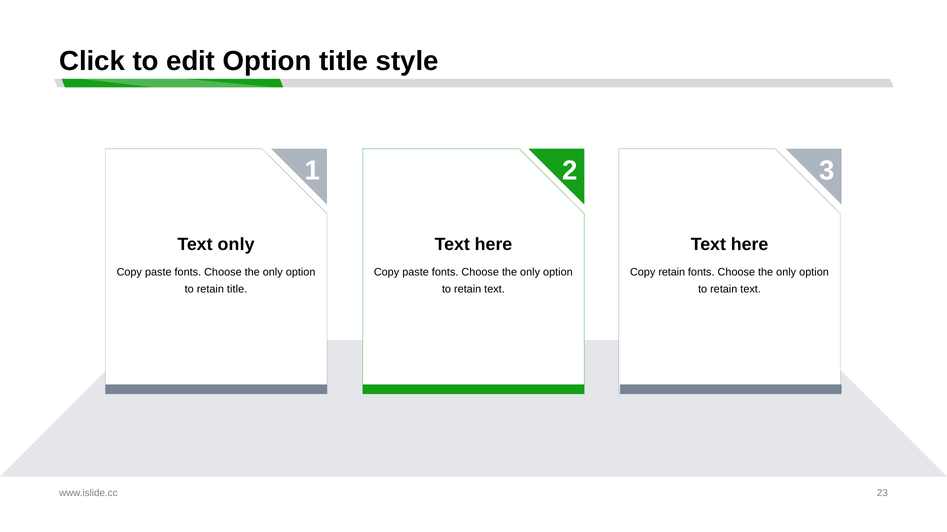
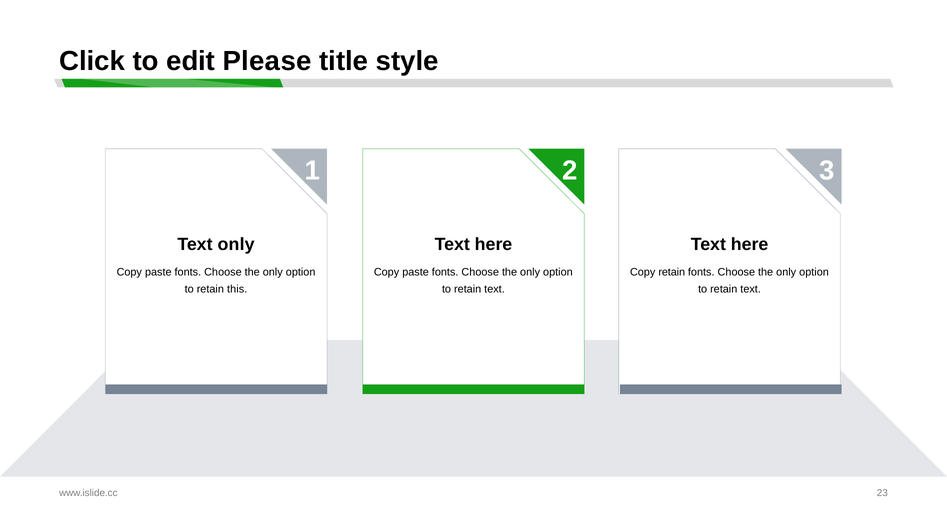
edit Option: Option -> Please (267, 61)
retain title: title -> this (237, 290)
